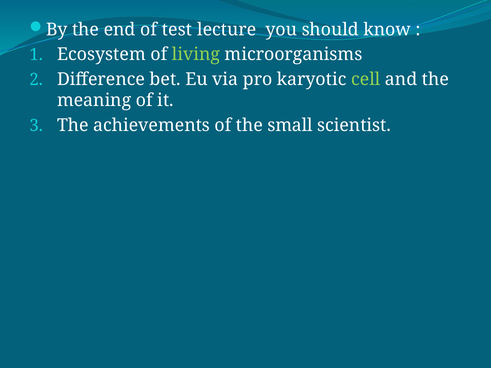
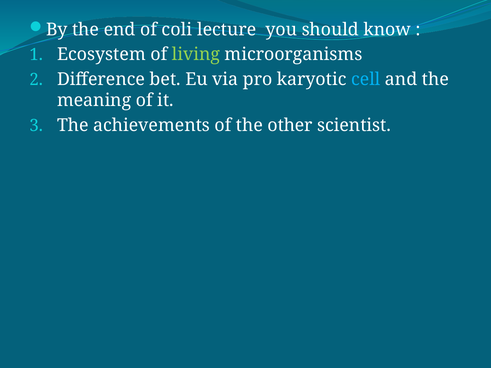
test: test -> coli (177, 30)
cell colour: light green -> light blue (366, 79)
small: small -> other (290, 125)
